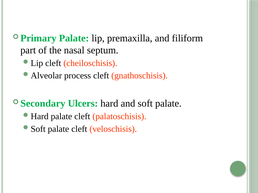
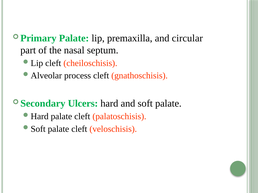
filiform: filiform -> circular (187, 38)
